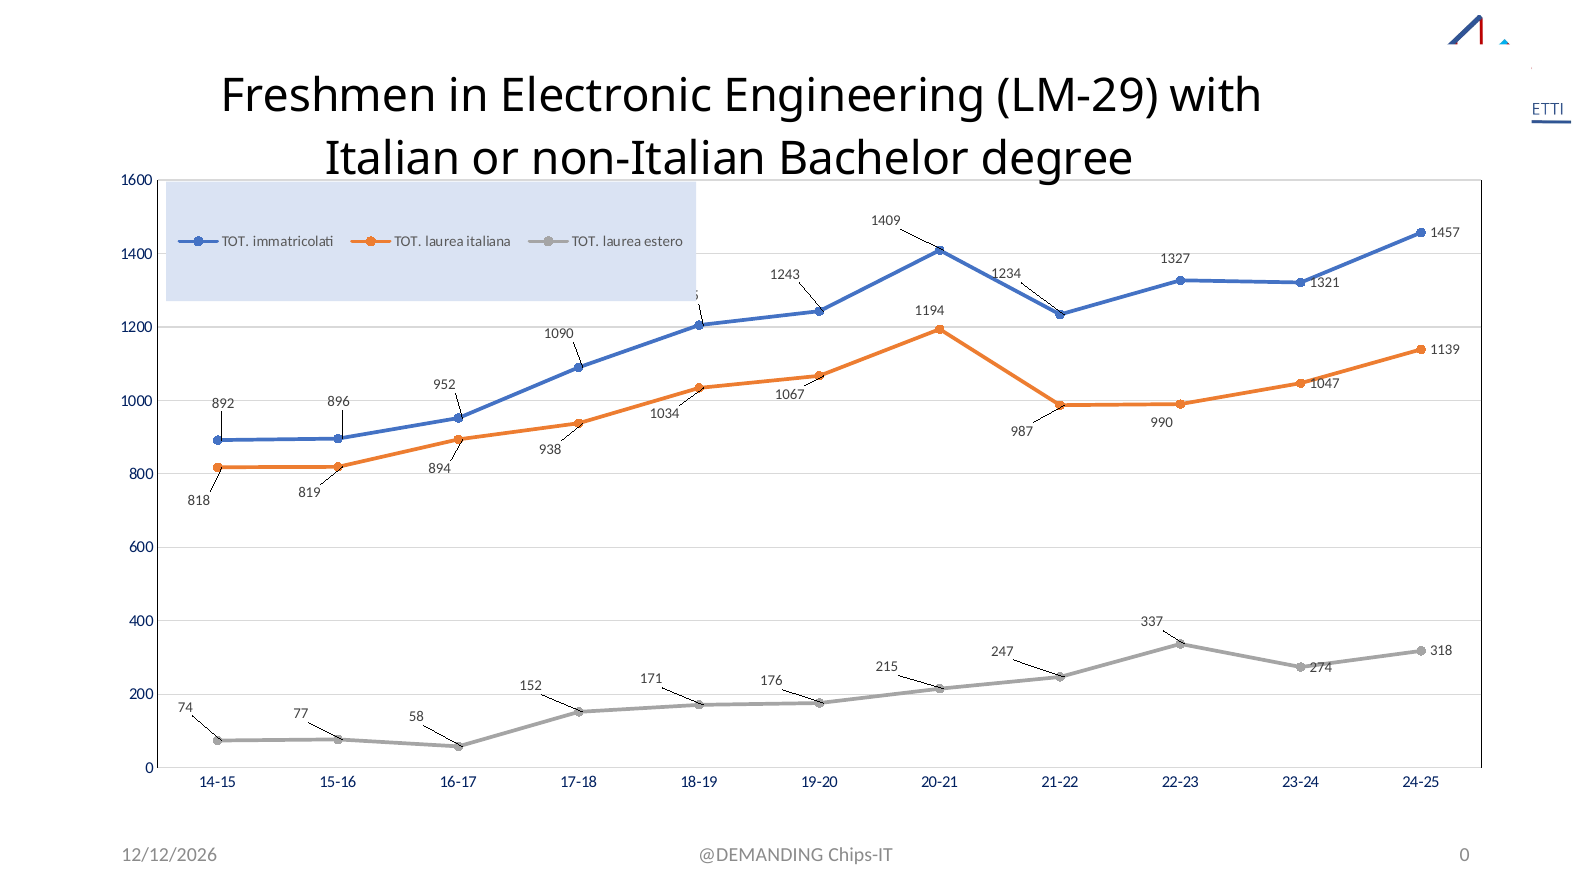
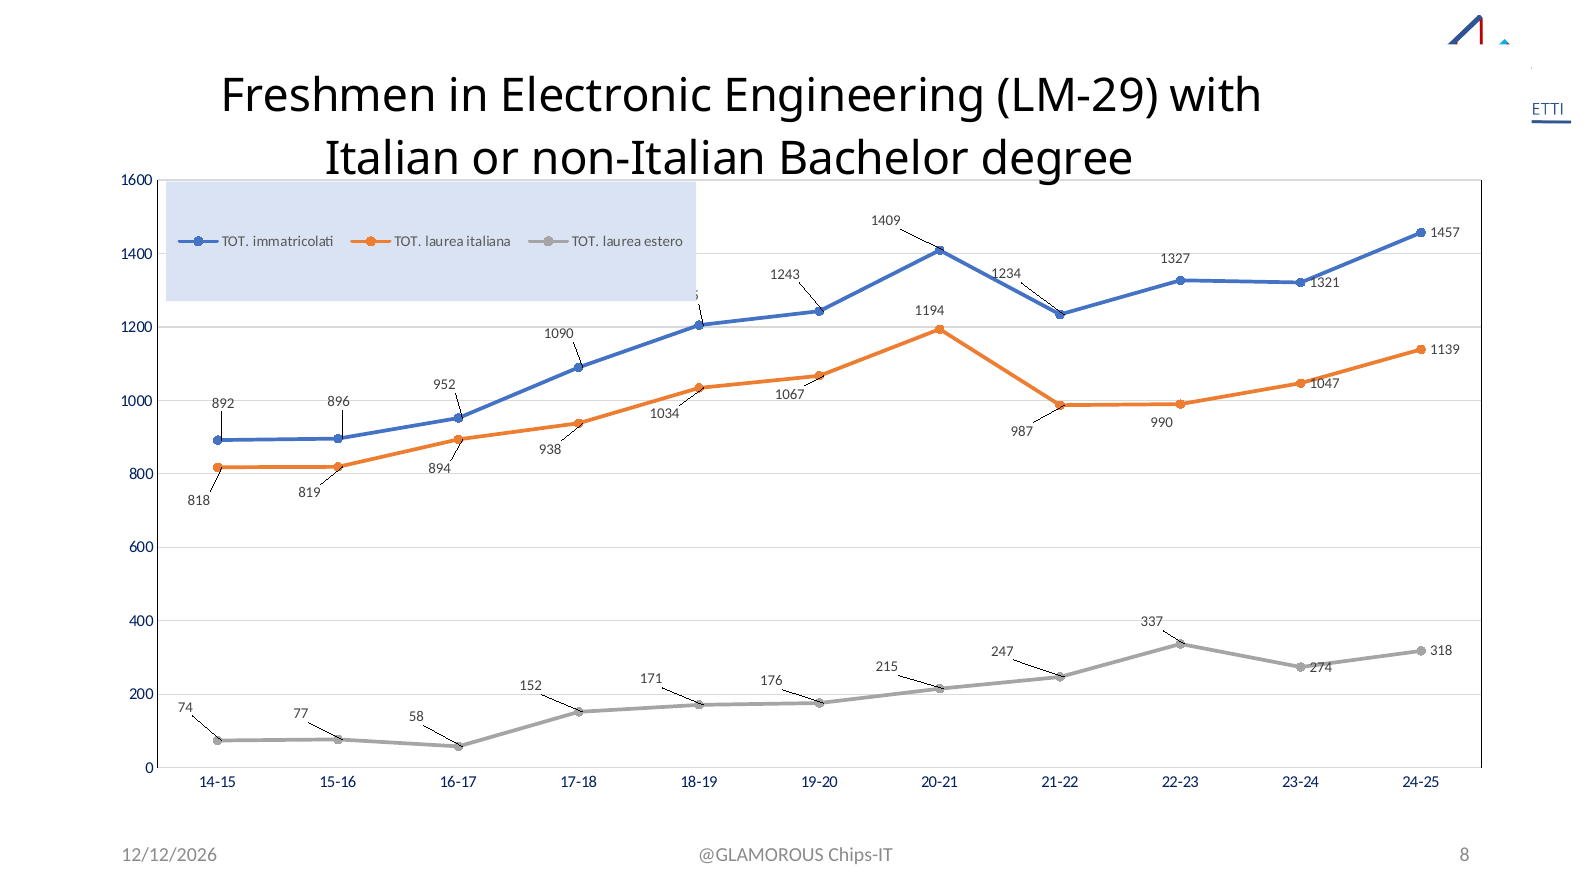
@DEMANDING: @DEMANDING -> @GLAMOROUS (761, 854)
Chips-IT 0: 0 -> 8 (1465, 854)
